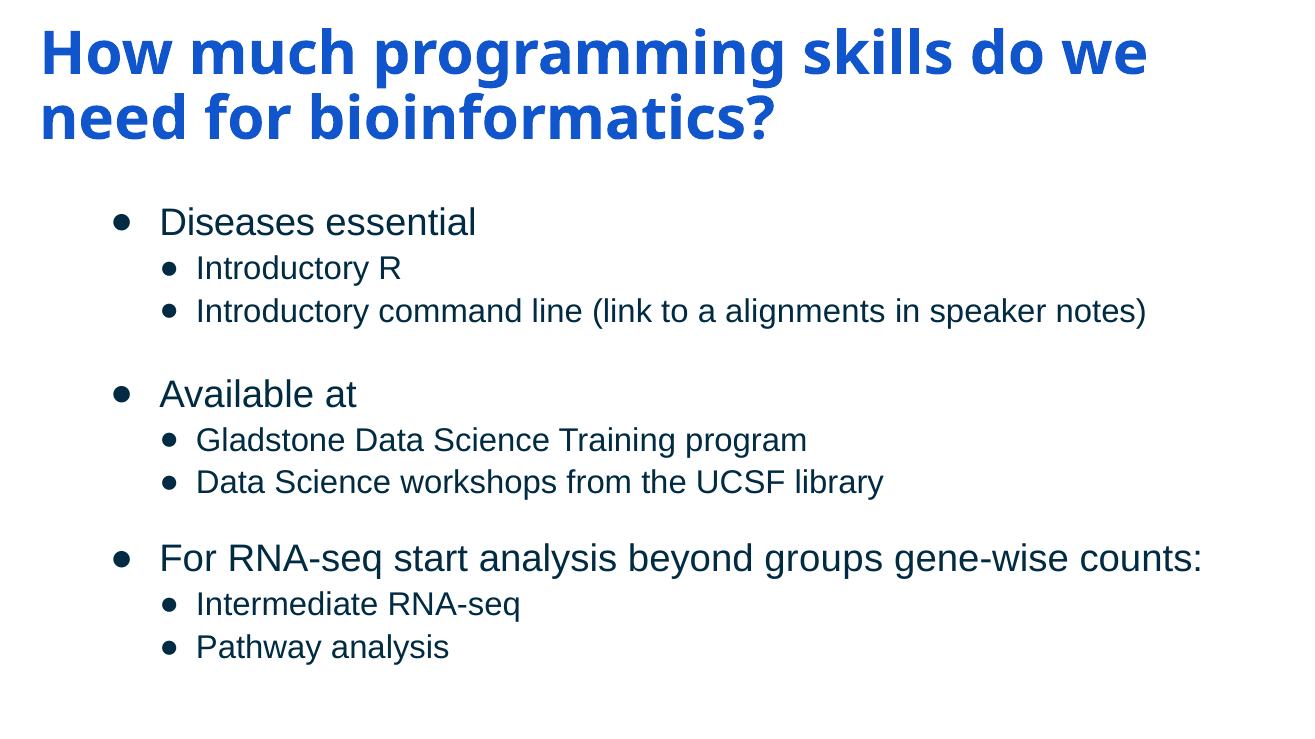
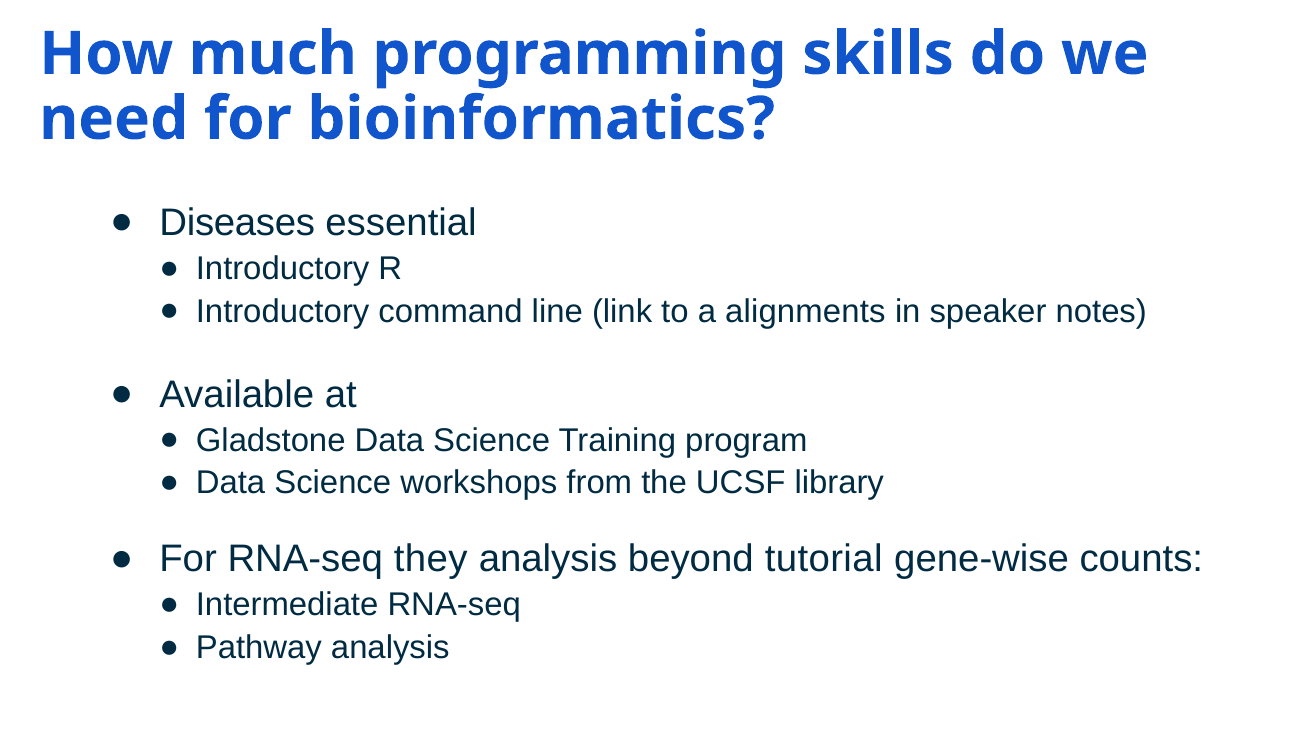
start: start -> they (431, 560)
groups: groups -> tutorial (824, 560)
